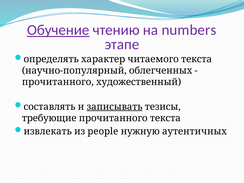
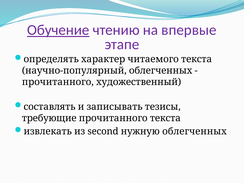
numbers: numbers -> впервые (189, 30)
записывать underline: present -> none (115, 107)
people: people -> second (103, 131)
нужную аутентичных: аутентичных -> облегченных (194, 131)
